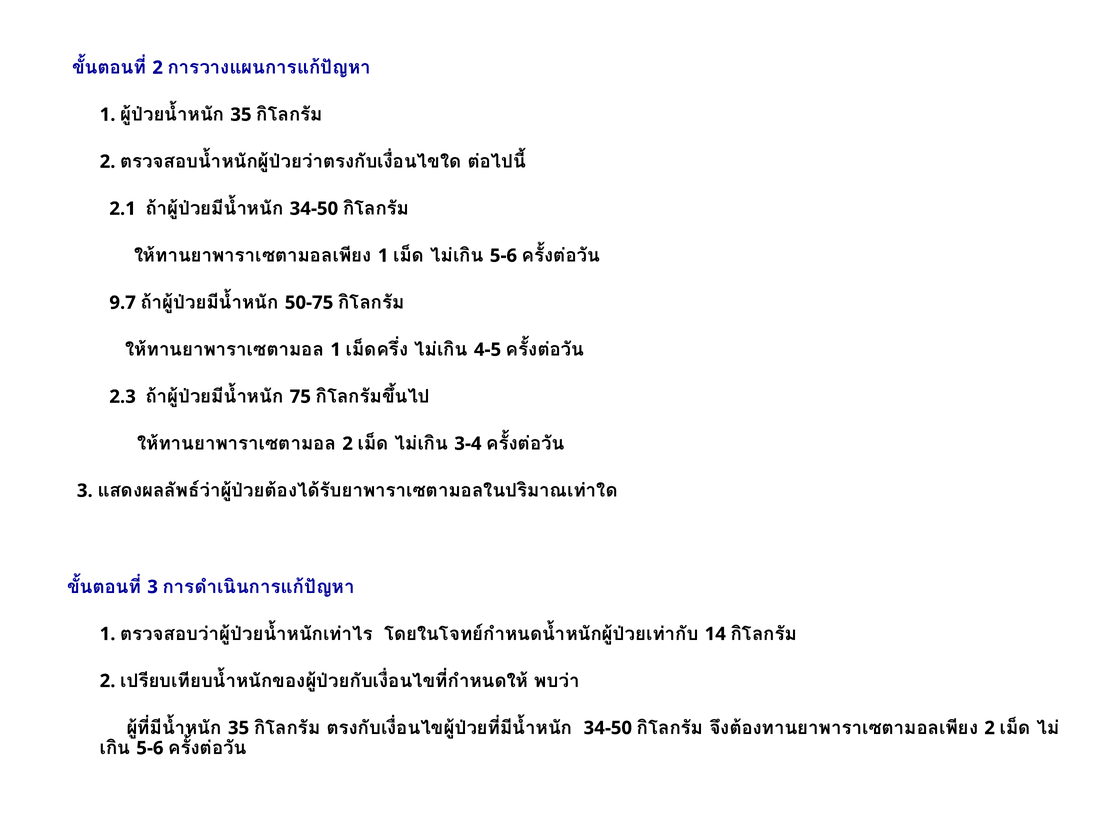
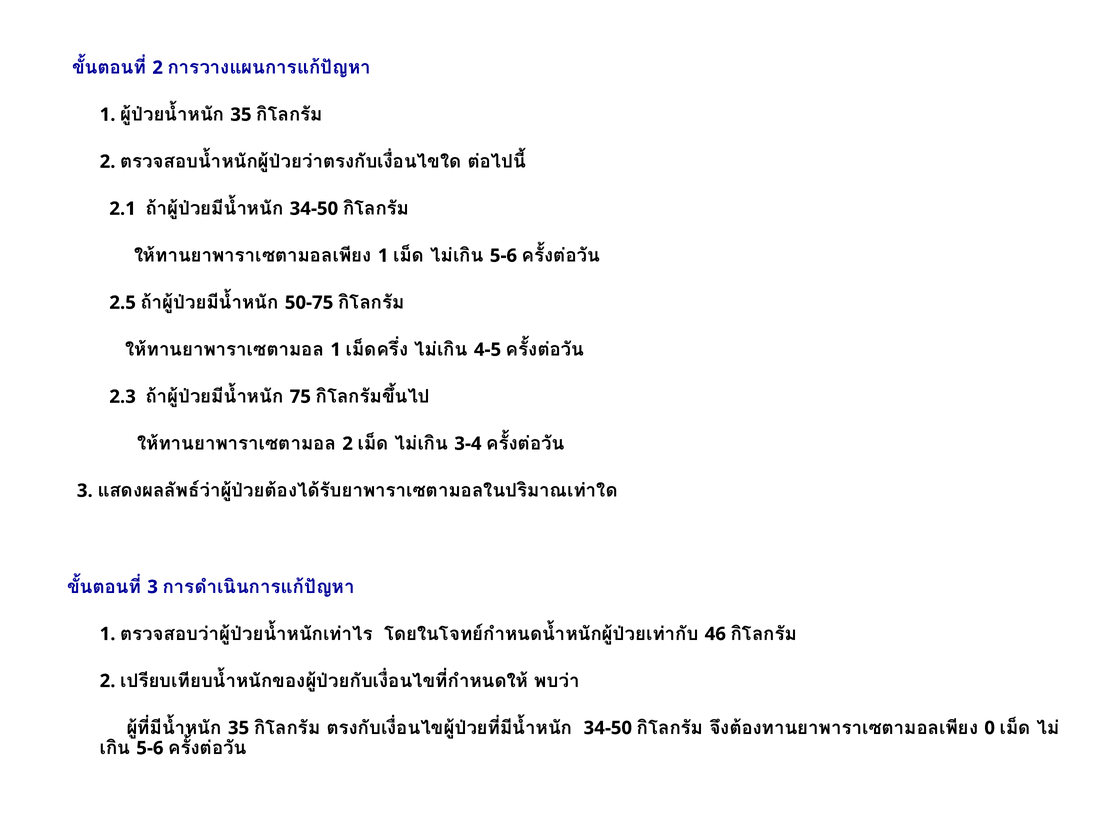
9.7: 9.7 -> 2.5 (123, 303)
14: 14 -> 46 (715, 634)
2: 2 -> 0 (990, 728)
